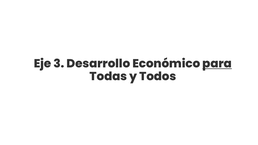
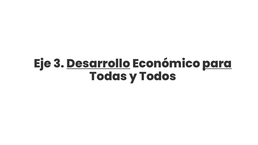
Desarrollo underline: none -> present (98, 64)
